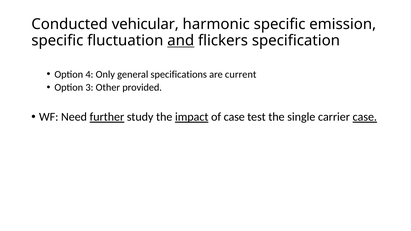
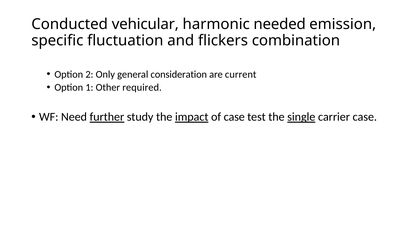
harmonic specific: specific -> needed (280, 24)
and underline: present -> none (181, 41)
specification: specification -> combination (296, 41)
4: 4 -> 2 (89, 74)
specifications: specifications -> consideration (179, 74)
3: 3 -> 1 (89, 88)
provided: provided -> required (142, 88)
single underline: none -> present (301, 117)
case underline: present -> none (365, 117)
